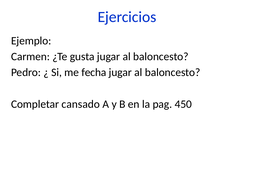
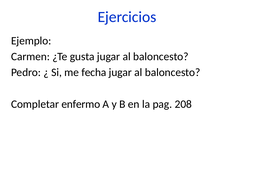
cansado: cansado -> enfermo (81, 104)
450: 450 -> 208 (183, 104)
